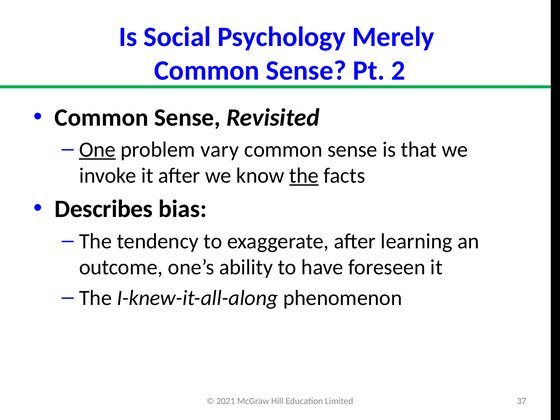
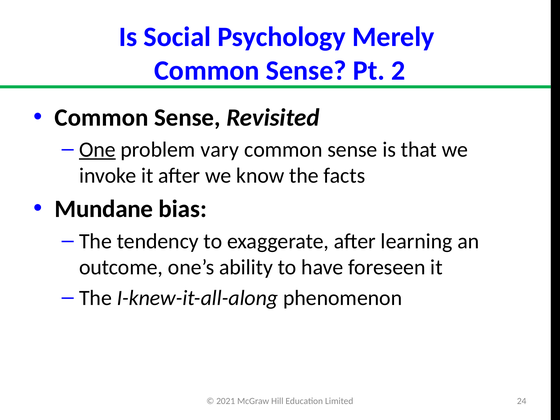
the underline: present -> none (304, 176)
Describes: Describes -> Mundane (104, 209)
37: 37 -> 24 (522, 401)
